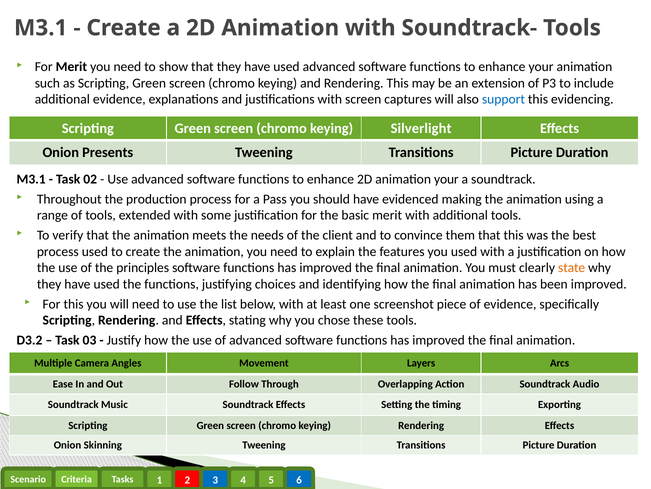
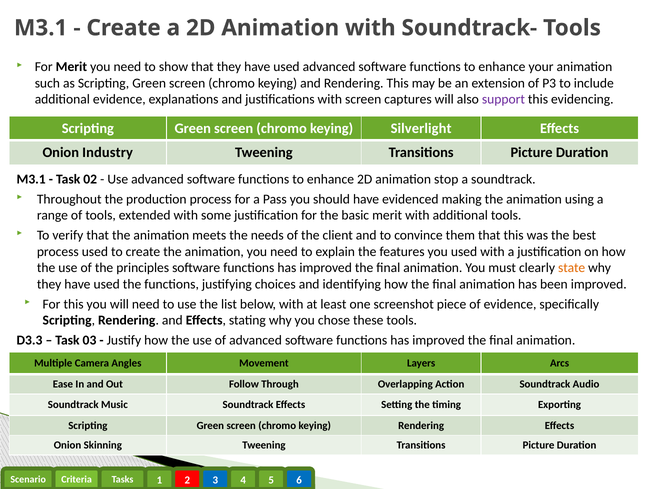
support colour: blue -> purple (503, 99)
Presents: Presents -> Industry (108, 152)
animation your: your -> stop (446, 179)
D3.2: D3.2 -> D3.3 (30, 340)
